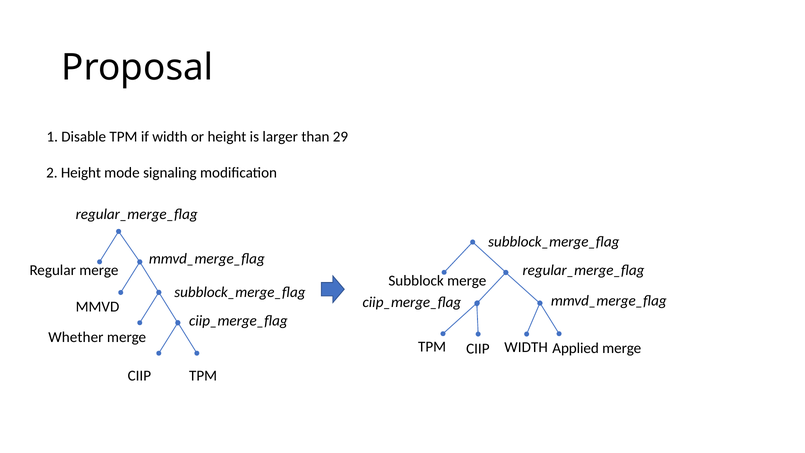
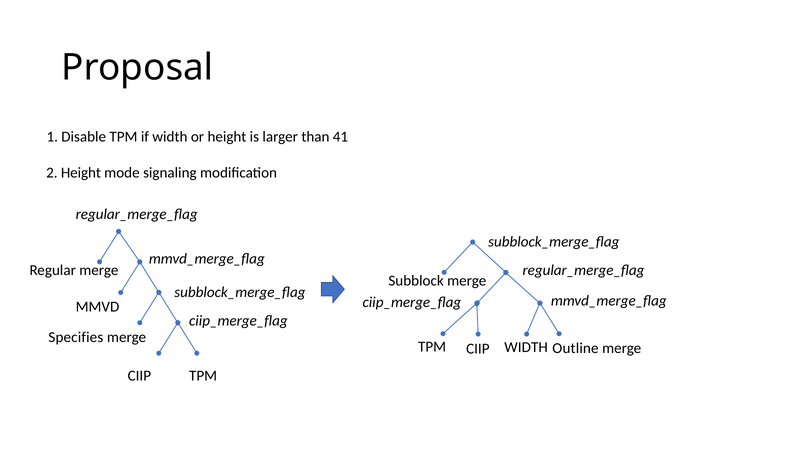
29: 29 -> 41 (340, 137)
Whether: Whether -> Specifies (76, 337)
Applied: Applied -> Outline (575, 348)
